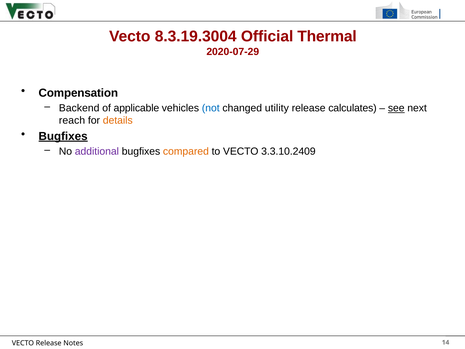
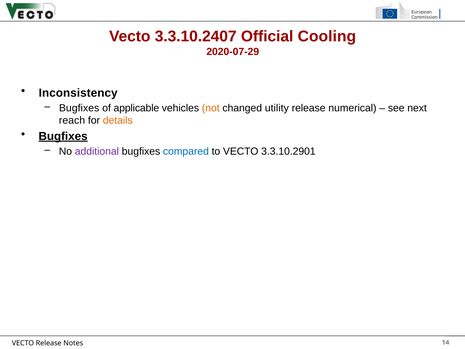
8.3.19.3004: 8.3.19.3004 -> 3.3.10.2407 (196, 36)
Thermal: Thermal -> Cooling (327, 36)
Compensation: Compensation -> Inconsistency (78, 93)
Backend: Backend -> Bugfixes (79, 108)
not colour: blue -> orange (211, 108)
calculates: calculates -> numerical (352, 108)
see underline: present -> none (396, 108)
compared colour: orange -> blue (186, 151)
3.3.10.2409: 3.3.10.2409 -> 3.3.10.2901 (288, 151)
